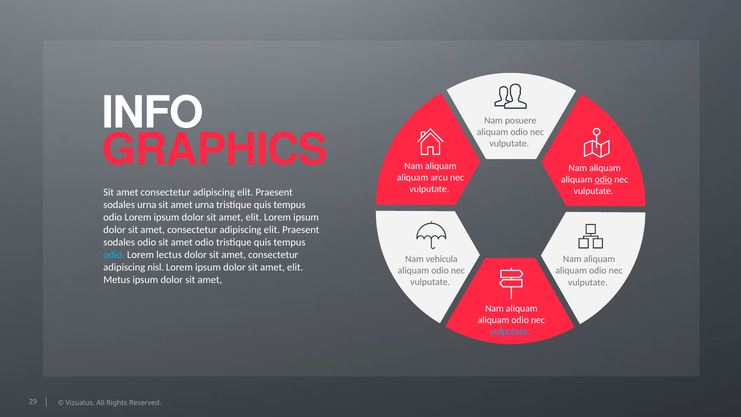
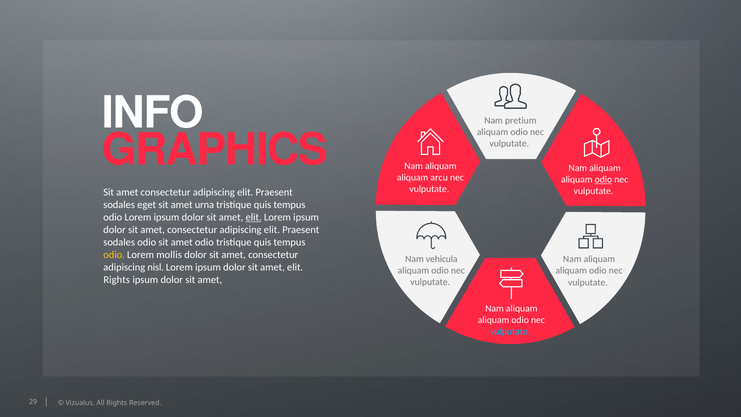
posuere: posuere -> pretium (521, 121)
sodales urna: urna -> eget (147, 205)
elit underline: none -> present (254, 217)
odio colour: light blue -> yellow (114, 255)
lectus: lectus -> mollis (169, 255)
Metus: Metus -> Rights (117, 280)
